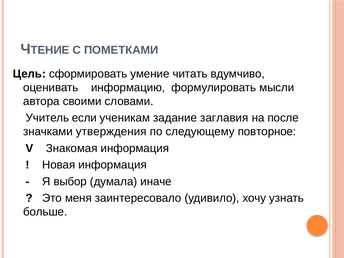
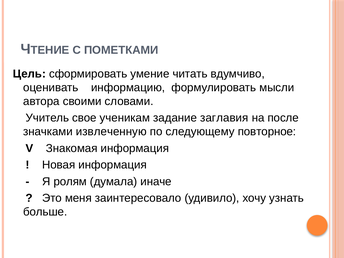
если: если -> свое (84, 118)
утверждения: утверждения -> извлеченную (111, 132)
выбор: выбор -> ролям (70, 182)
